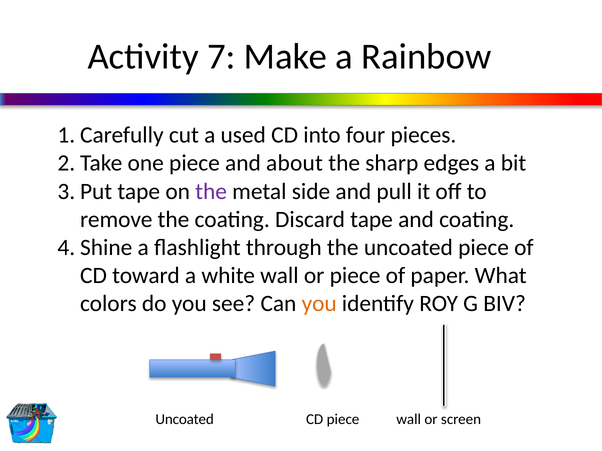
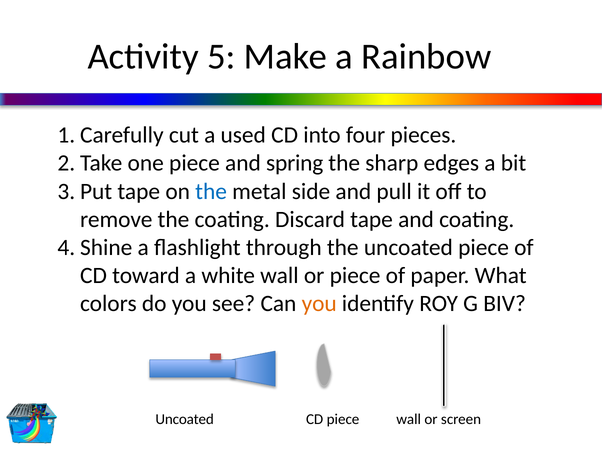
7: 7 -> 5 (221, 57)
about: about -> spring (295, 163)
the colour: purple -> blue (211, 192)
